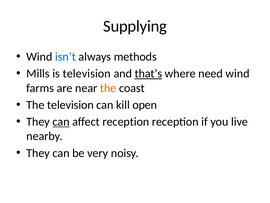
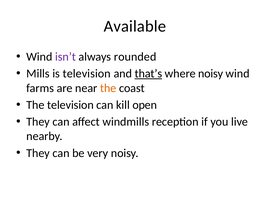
Supplying: Supplying -> Available (135, 26)
isn’t colour: blue -> purple (65, 57)
methods: methods -> rounded (135, 57)
where need: need -> noisy (211, 73)
can underline: present -> none (61, 121)
affect reception: reception -> windmills (126, 121)
